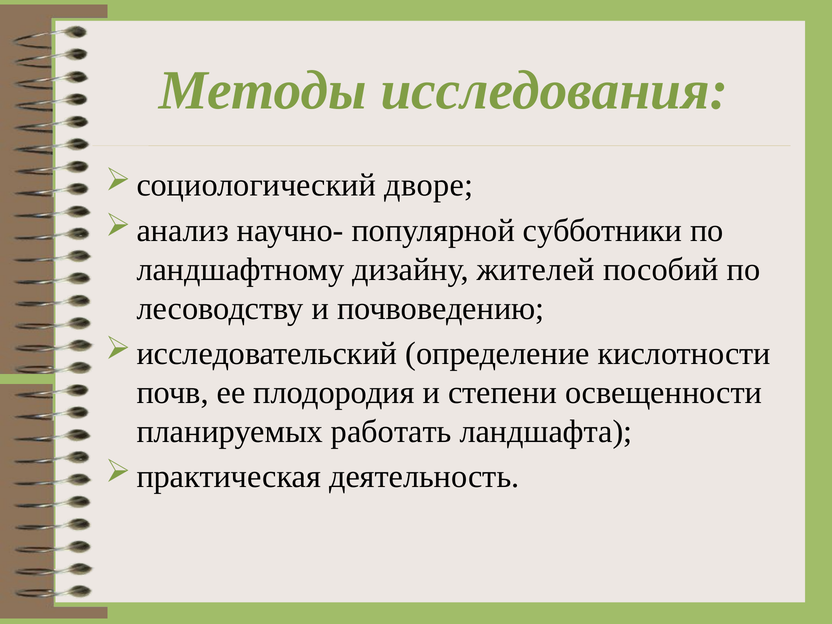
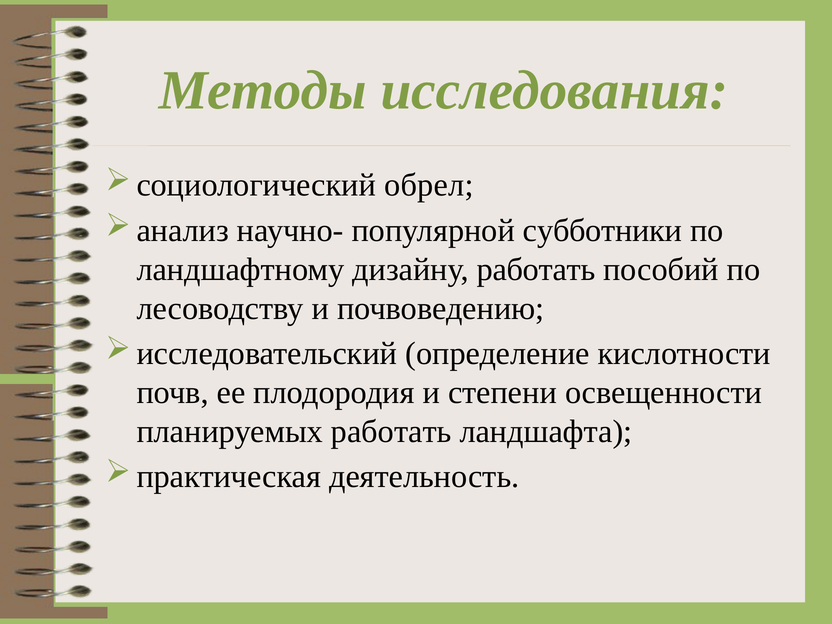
дворе: дворе -> обрел (429, 185)
дизайну жителей: жителей -> работать (536, 269)
